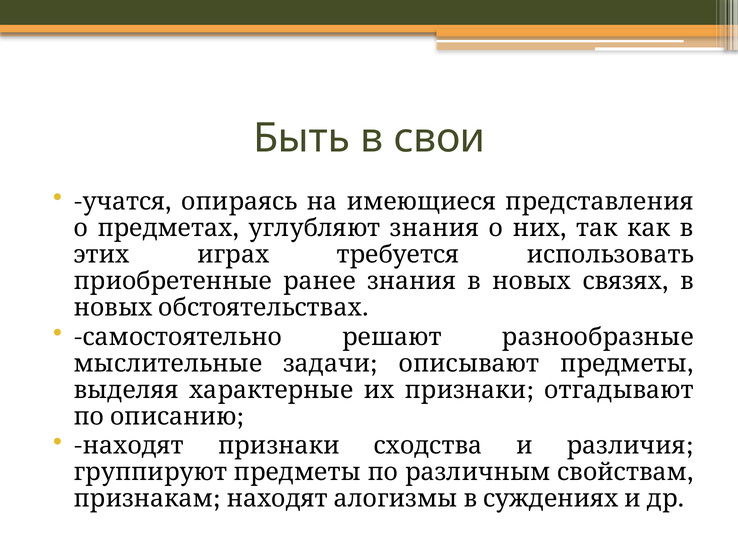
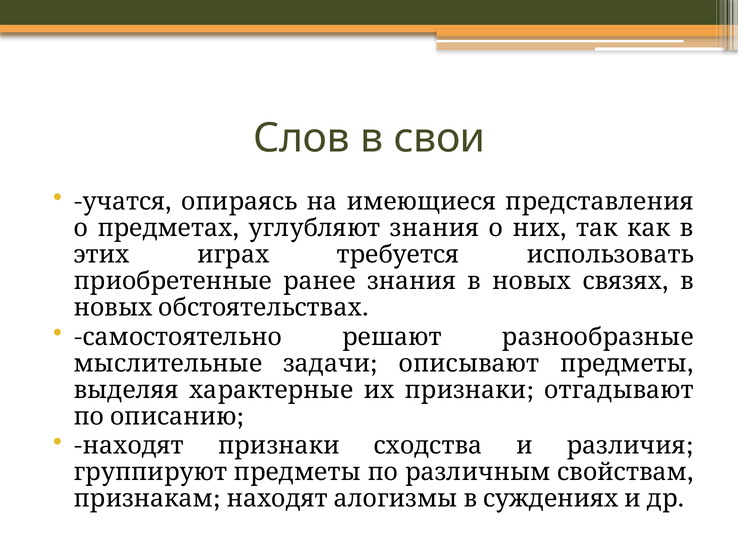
Быть: Быть -> Слов (302, 138)
